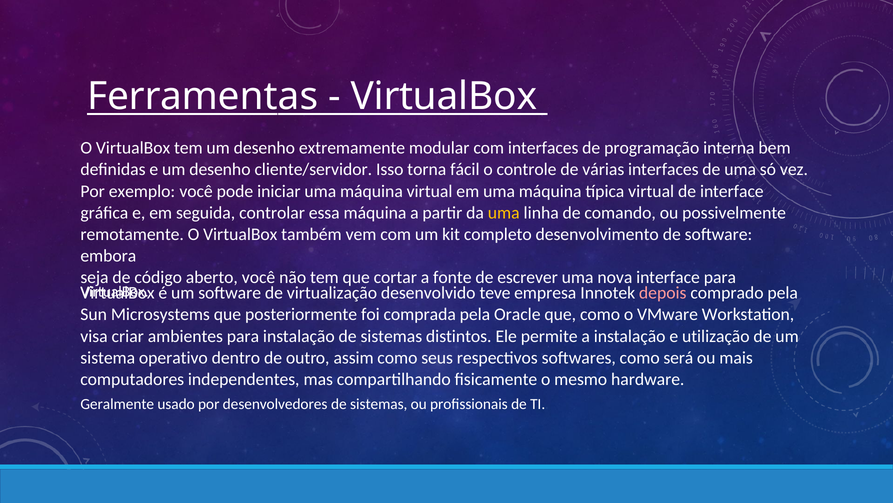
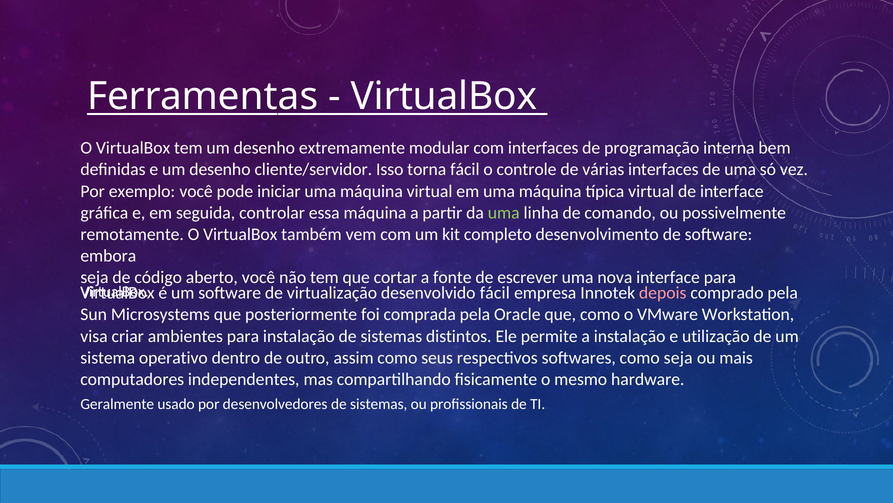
uma colour: yellow -> light green (504, 212)
desenvolvido teve: teve -> fácil (495, 293)
como será: será -> seja (678, 357)
